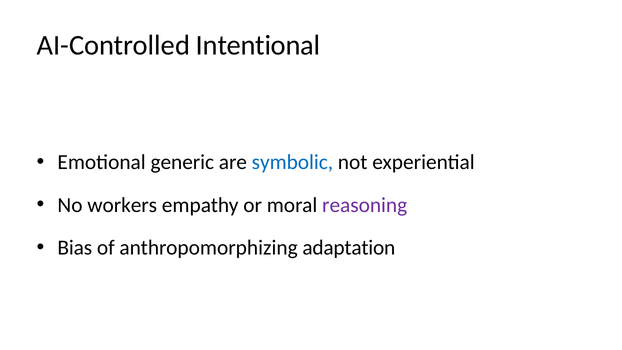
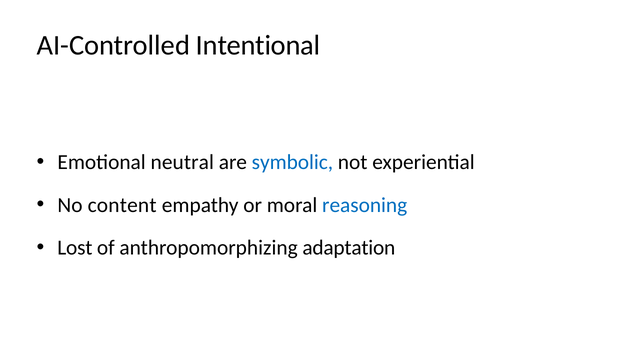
generic: generic -> neutral (182, 162)
workers: workers -> content (122, 205)
reasoning colour: purple -> blue (365, 205)
Bias: Bias -> Lost (75, 248)
